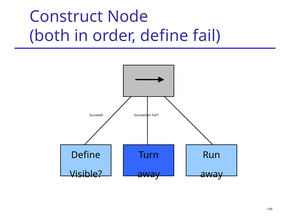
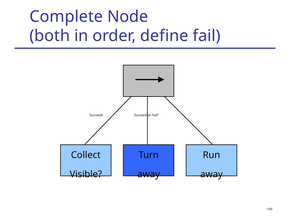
Construct: Construct -> Complete (66, 17)
Define: Define -> Collect (86, 155)
